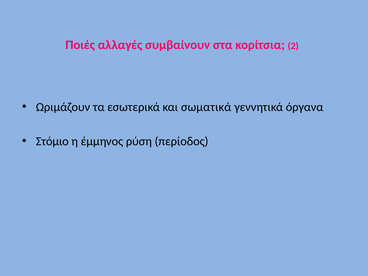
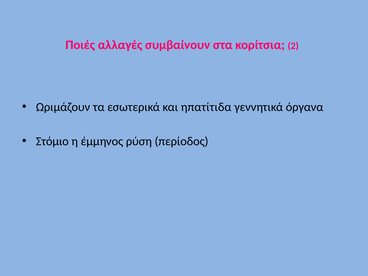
σωματικά: σωματικά -> ηπατίτιδα (206, 107)
